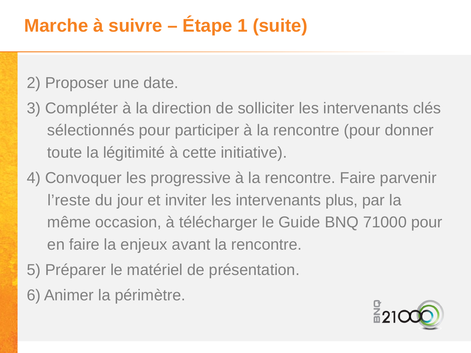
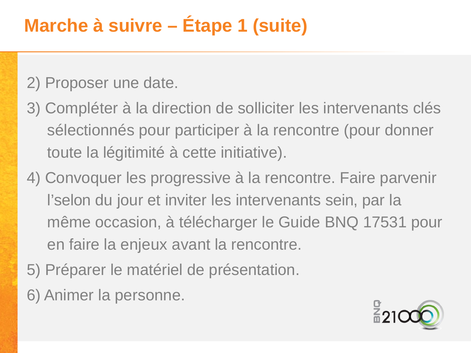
l’reste: l’reste -> l’selon (69, 200)
plus: plus -> sein (342, 200)
71000: 71000 -> 17531 (385, 223)
périmètre: périmètre -> personne (150, 296)
